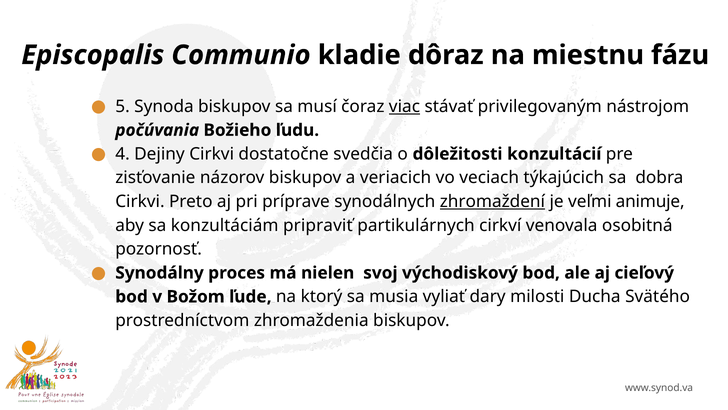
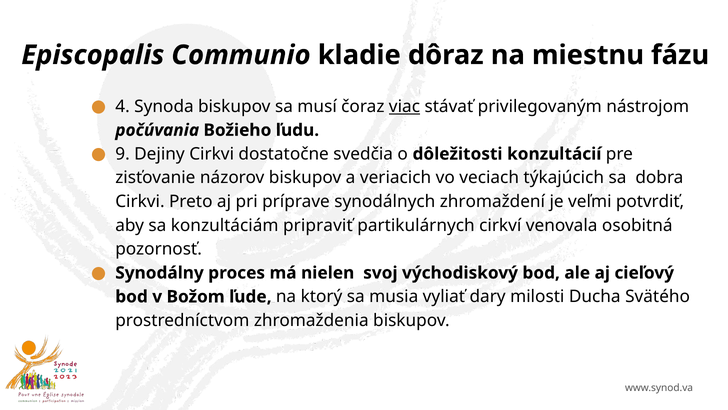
5: 5 -> 4 (123, 106)
4: 4 -> 9 (123, 154)
zhromaždení underline: present -> none (492, 201)
animuje: animuje -> potvrdiť (650, 201)
